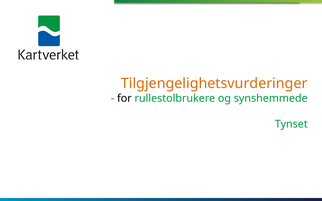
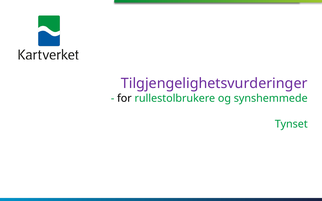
Tilgjengelighetsvurderinger colour: orange -> purple (214, 84)
